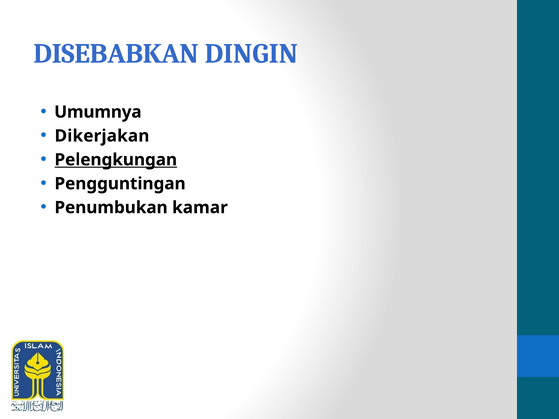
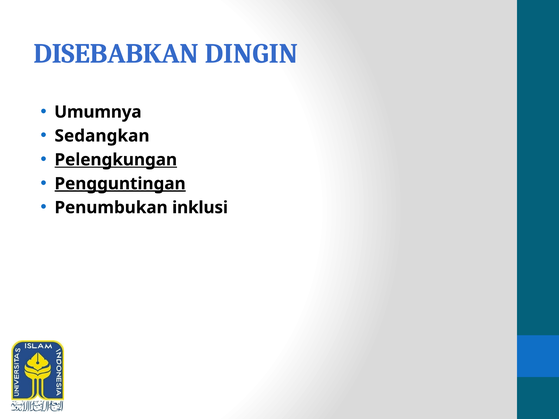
Dikerjakan: Dikerjakan -> Sedangkan (102, 136)
Pengguntingan underline: none -> present (120, 184)
kamar: kamar -> inklusi (200, 208)
